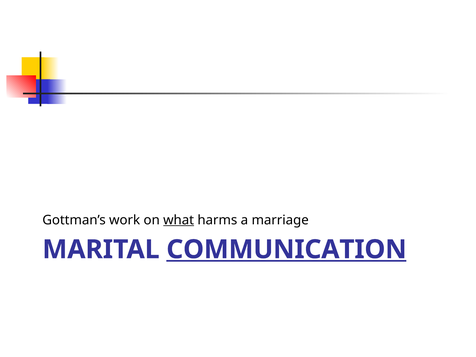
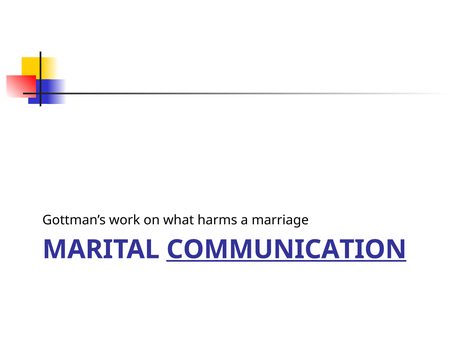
what underline: present -> none (179, 220)
